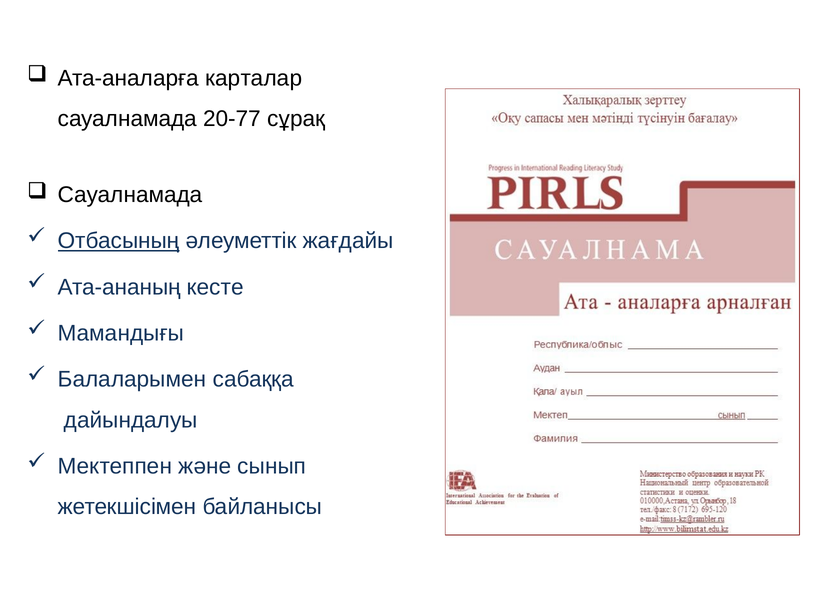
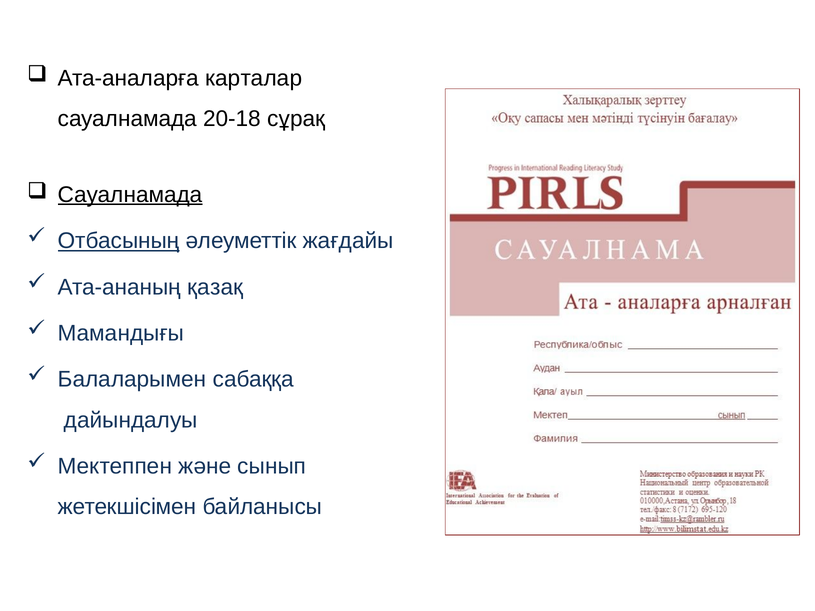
20-77: 20-77 -> 20-18 (232, 119)
Сауалнамада underline: none -> present (130, 195)
кесте: кесте -> қазақ (215, 287)
